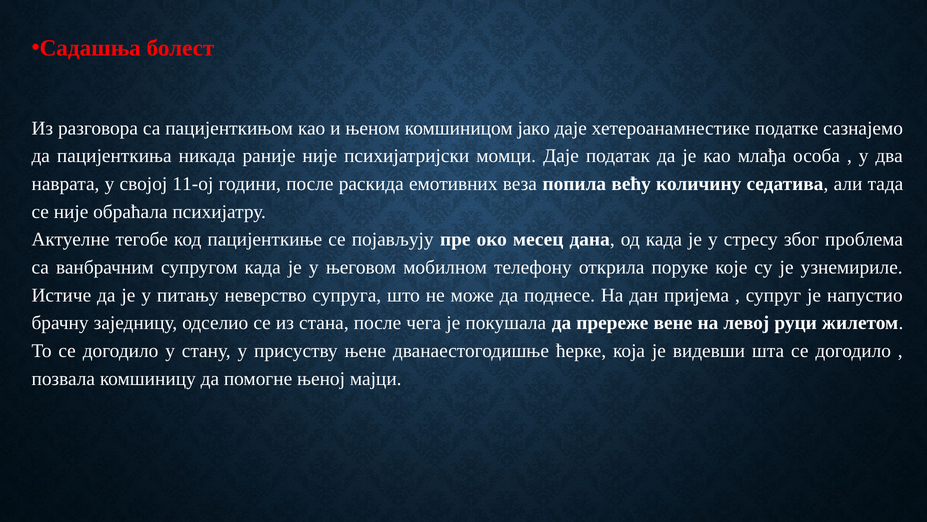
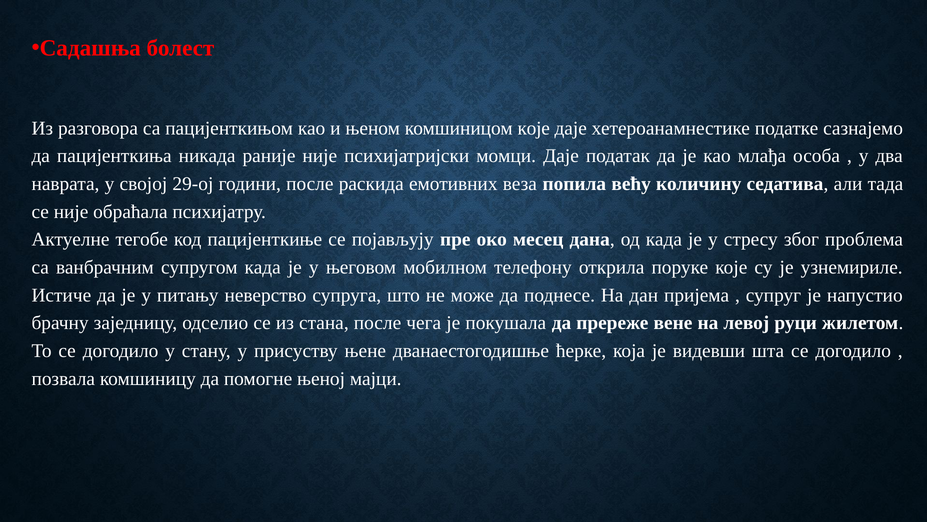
комшиницом јако: јако -> које (534, 128)
11-ој: 11-ој -> 29-ој (193, 184)
